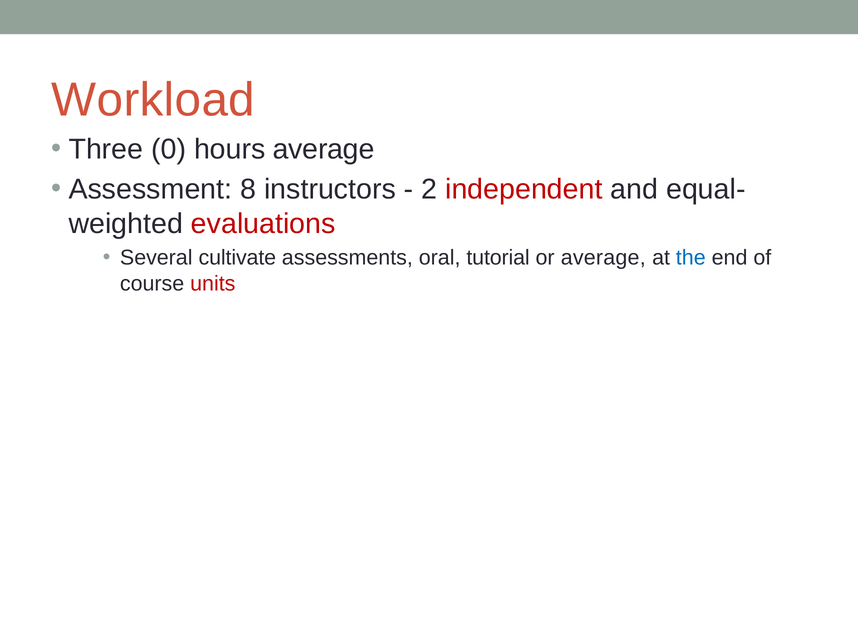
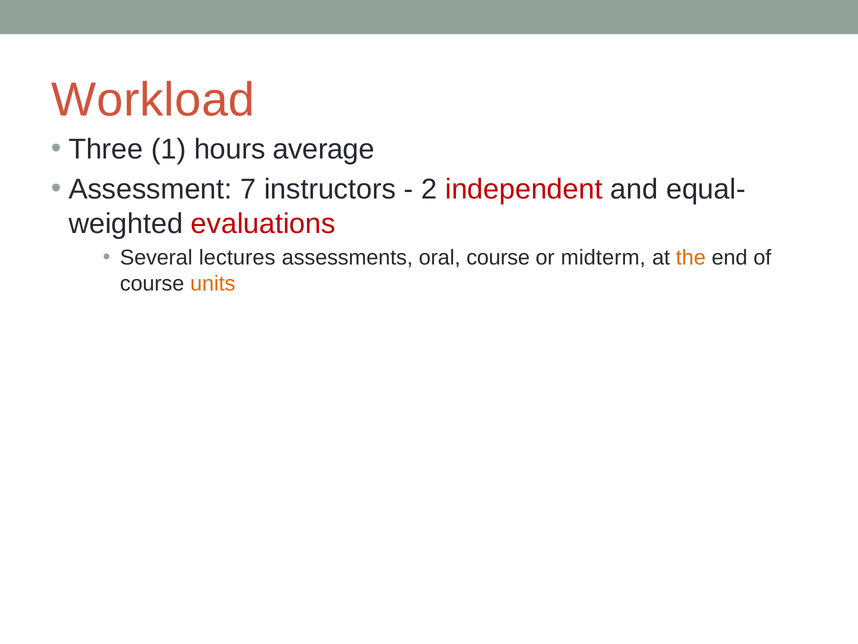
0: 0 -> 1 (169, 149)
8: 8 -> 7 (248, 189)
cultivate: cultivate -> lectures (237, 257)
oral tutorial: tutorial -> course (498, 257)
or average: average -> midterm (603, 257)
the colour: blue -> orange (691, 257)
units colour: red -> orange (213, 283)
